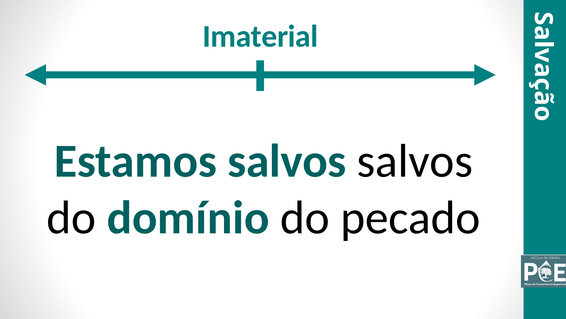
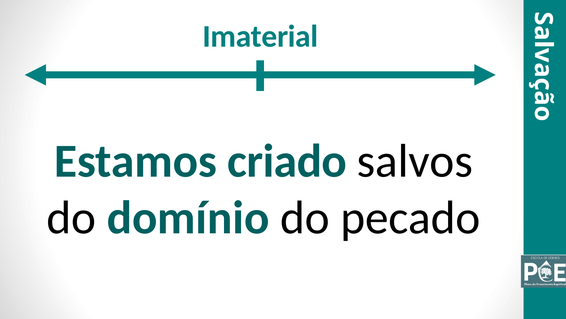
Estamos salvos: salvos -> criado (287, 161)
